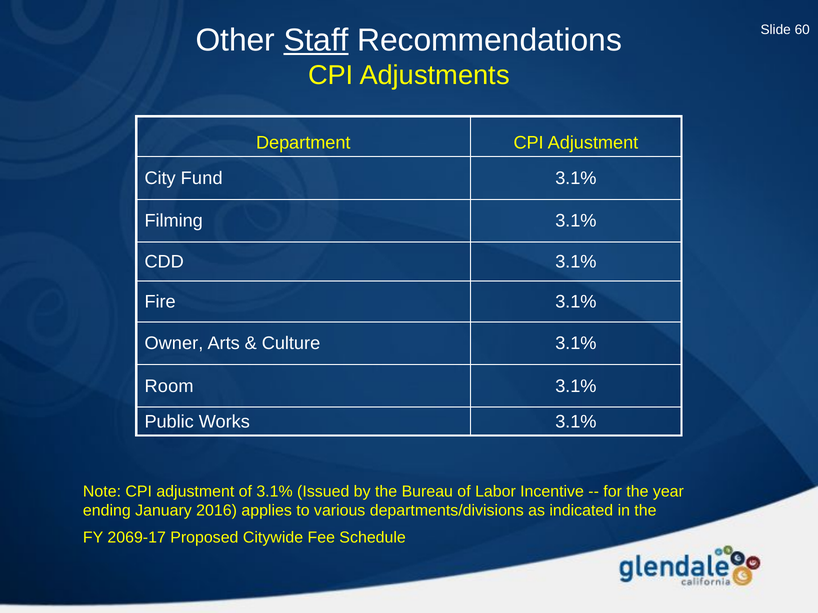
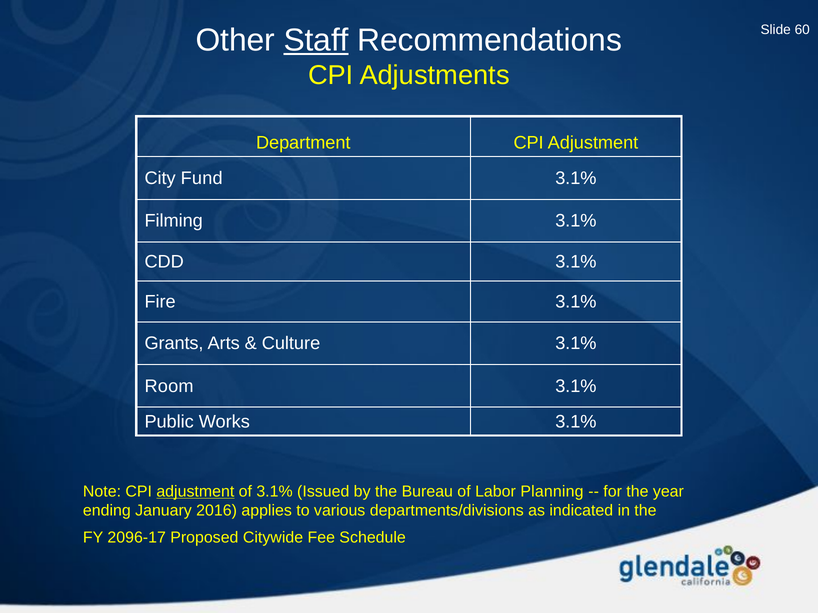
Owner: Owner -> Grants (174, 344)
adjustment underline: none -> present (195, 492)
Incentive: Incentive -> Planning (552, 492)
2069-17: 2069-17 -> 2096-17 (137, 538)
